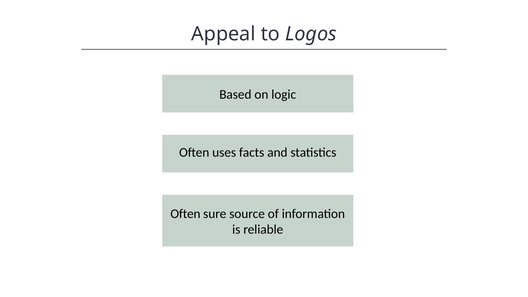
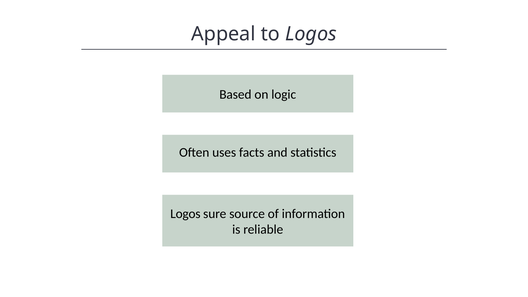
Often: Often -> Logos (185, 214)
